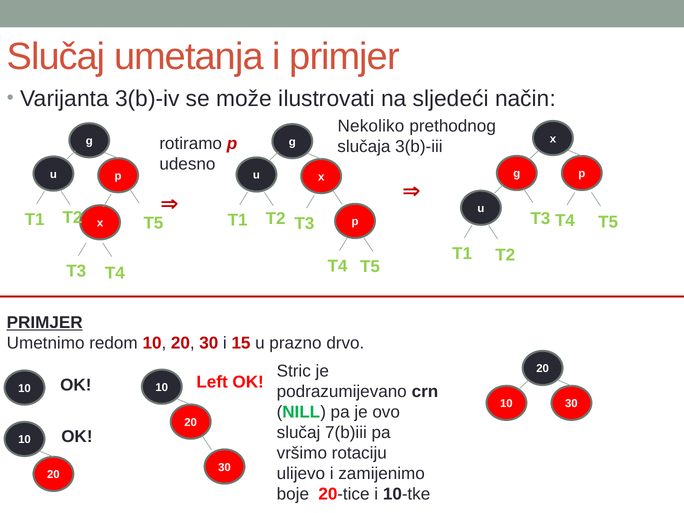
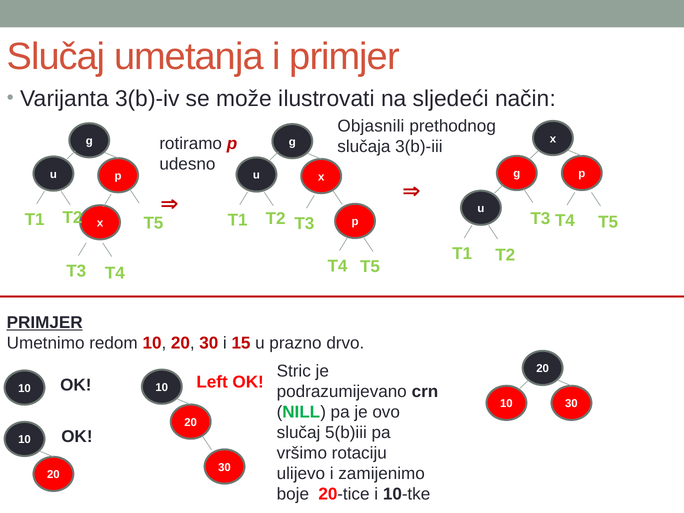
Nekoliko: Nekoliko -> Objasnili (371, 126)
7(b)iii: 7(b)iii -> 5(b)iii (346, 432)
